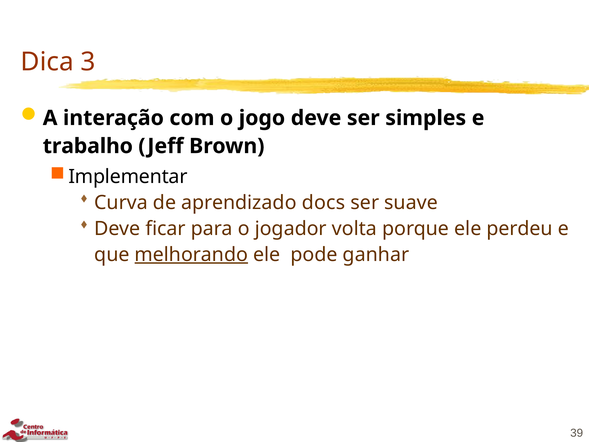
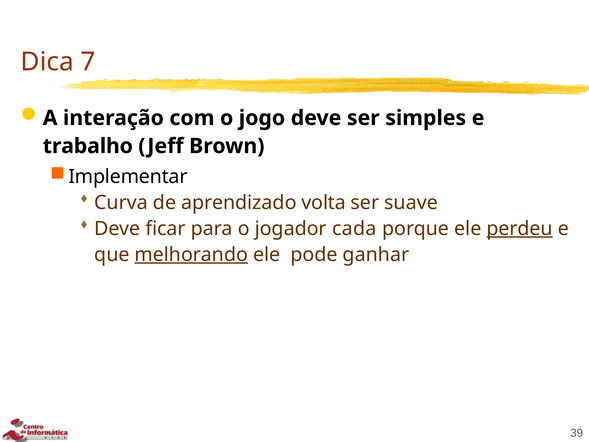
3: 3 -> 7 (88, 62)
docs: docs -> volta (324, 203)
volta: volta -> cada (354, 228)
perdeu underline: none -> present (520, 228)
